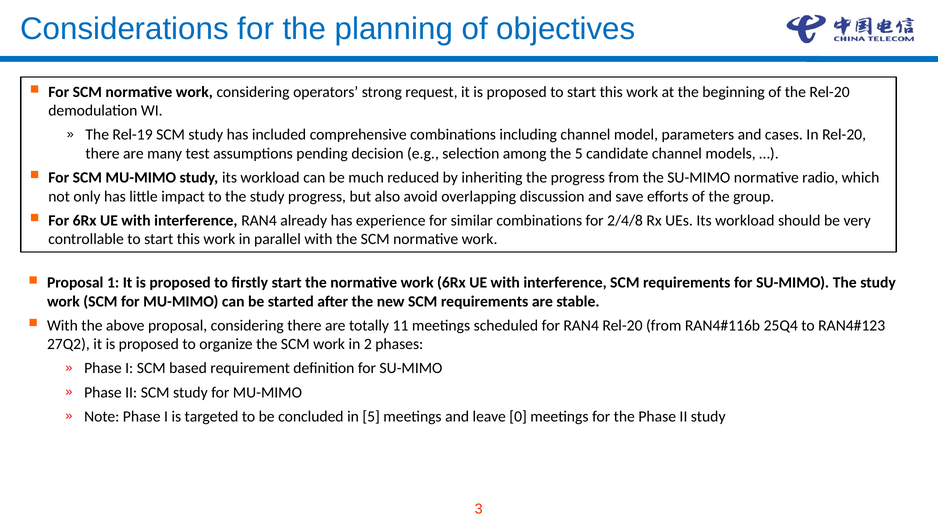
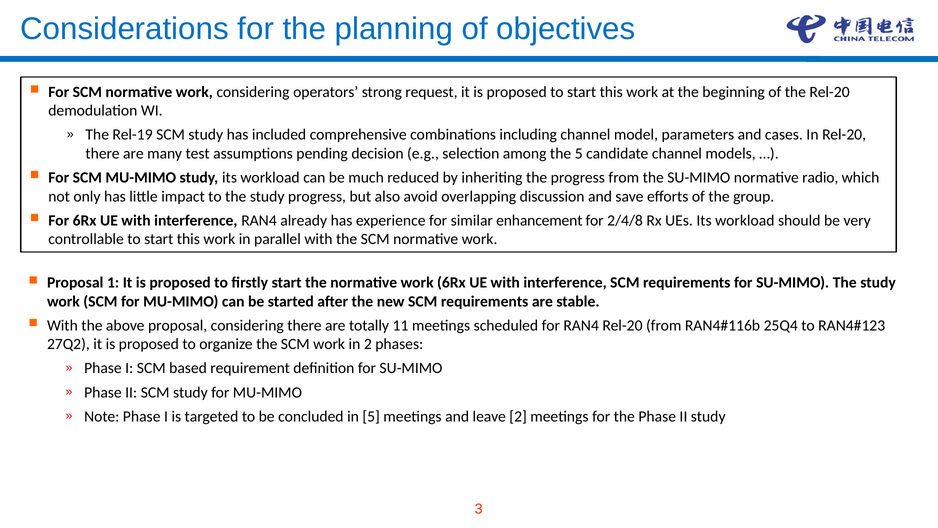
similar combinations: combinations -> enhancement (539, 220)
leave 0: 0 -> 2 (518, 416)
